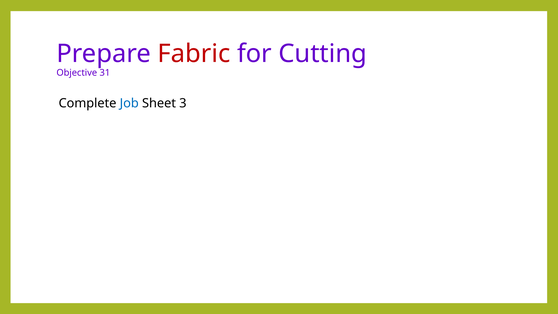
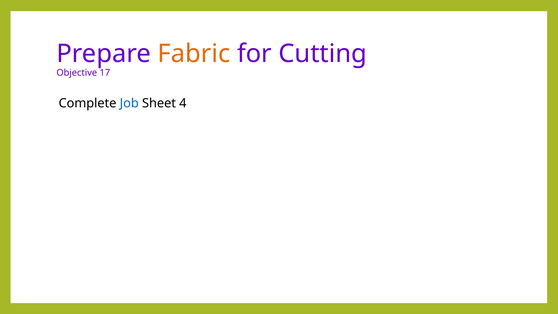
Fabric colour: red -> orange (194, 54)
31: 31 -> 17 (105, 73)
3: 3 -> 4 (183, 103)
